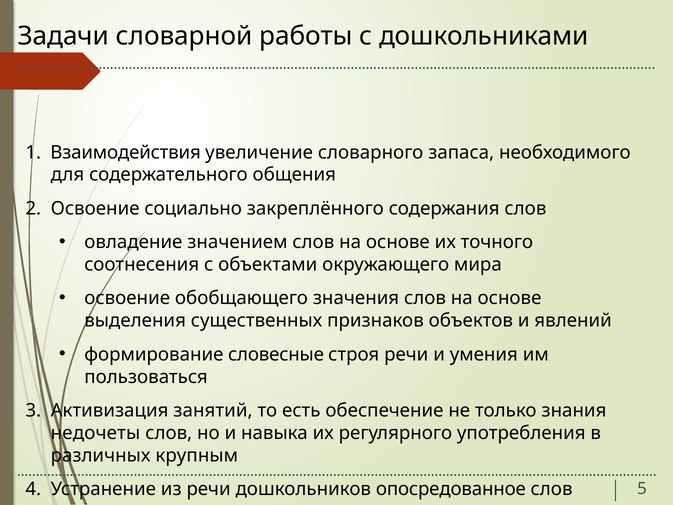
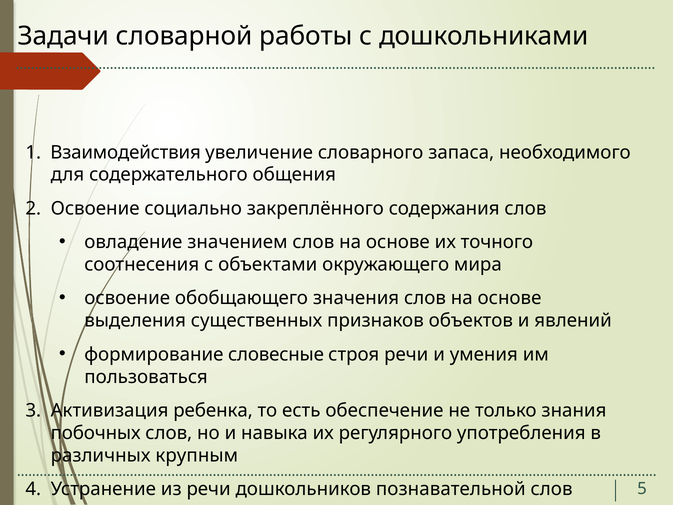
занятий: занятий -> ребенка (213, 410)
недочеты: недочеты -> побочных (96, 433)
опосредованное: опосредованное -> познавательной (451, 489)
